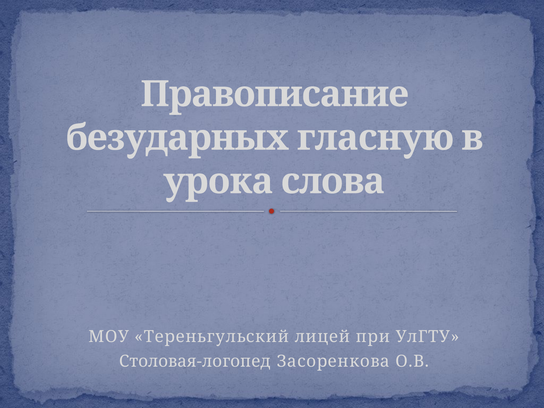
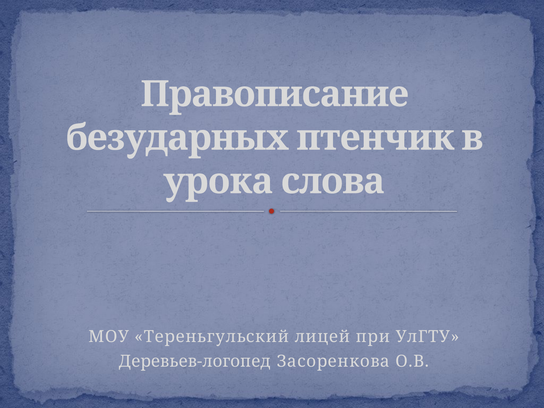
гласную: гласную -> птенчик (375, 138)
Столовая-логопед: Столовая-логопед -> Деревьев-логопед (195, 361)
